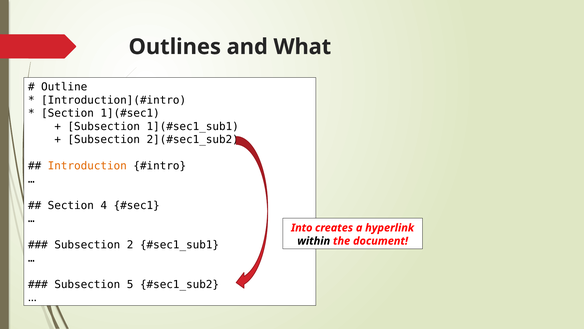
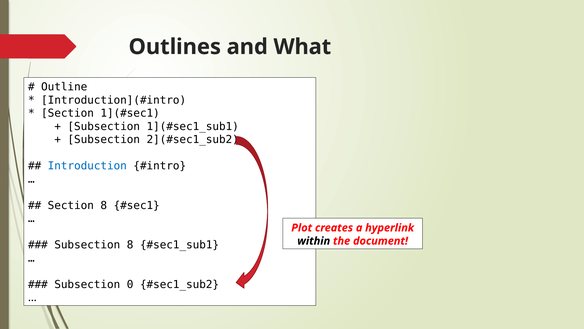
Introduction colour: orange -> blue (87, 166)
Section 4: 4 -> 8 (104, 205)
Into: Into -> Plot (302, 227)
Subsection 2: 2 -> 8 (130, 245)
5: 5 -> 0 (130, 284)
